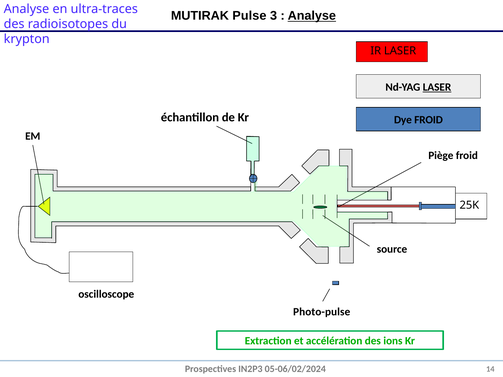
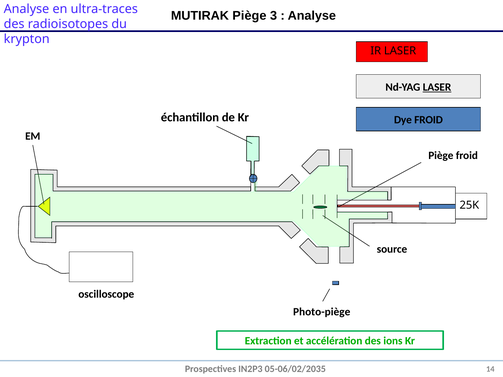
MUTIRAK Pulse: Pulse -> Piège (249, 16)
Analyse underline: present -> none (312, 16)
Photo-pulse: Photo-pulse -> Photo-piège (322, 312)
05-06/02/2024: 05-06/02/2024 -> 05-06/02/2035 (295, 369)
